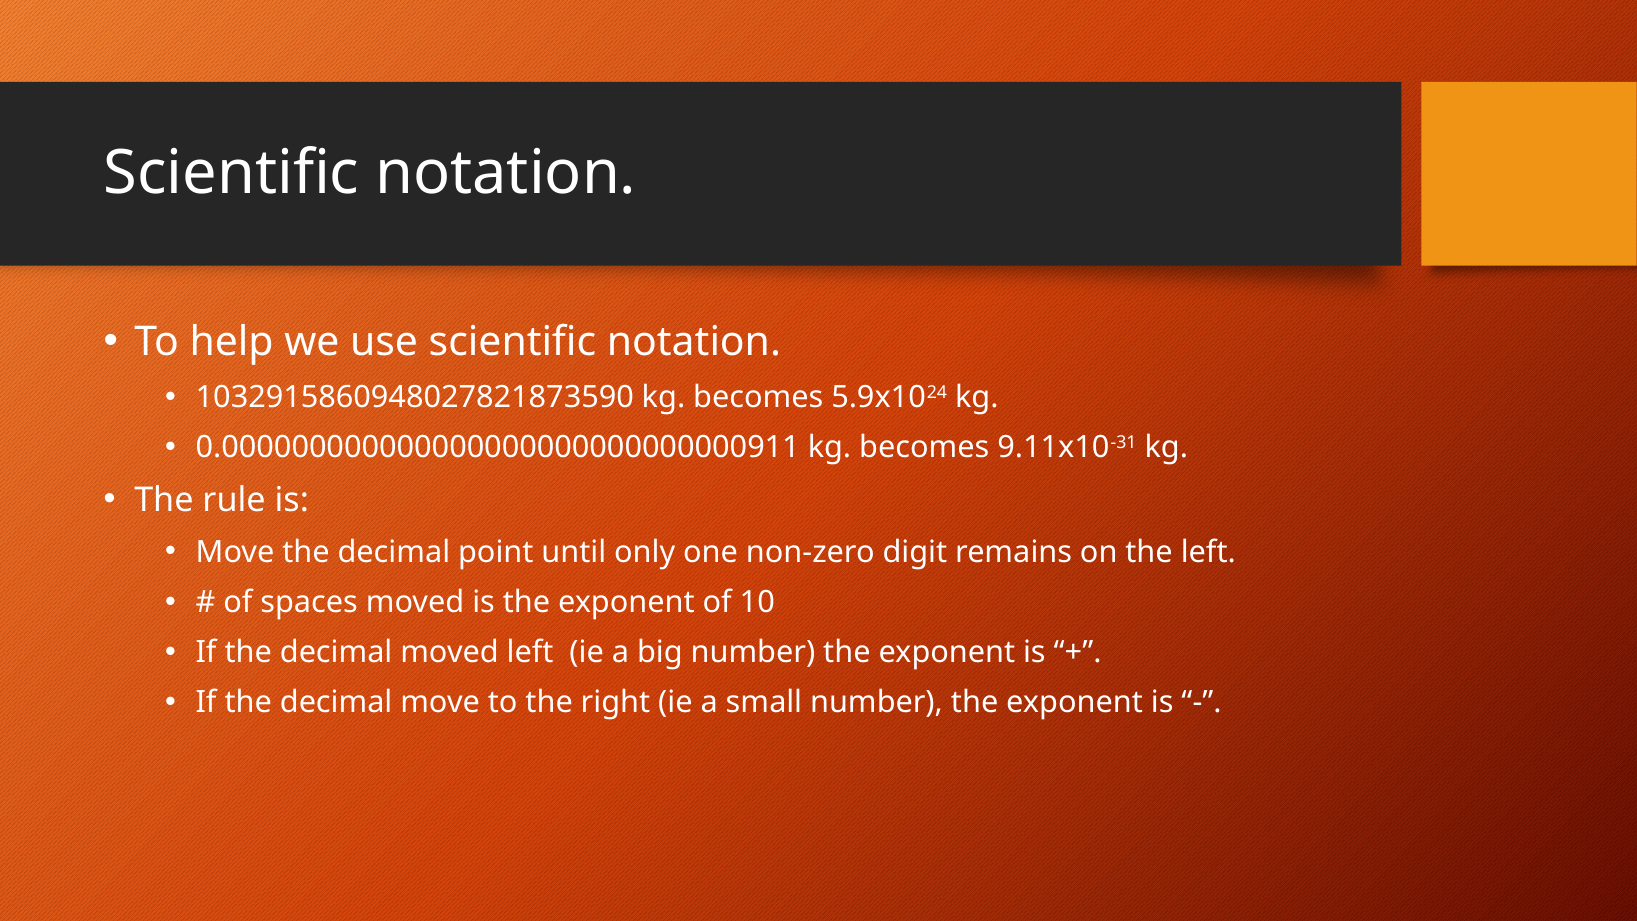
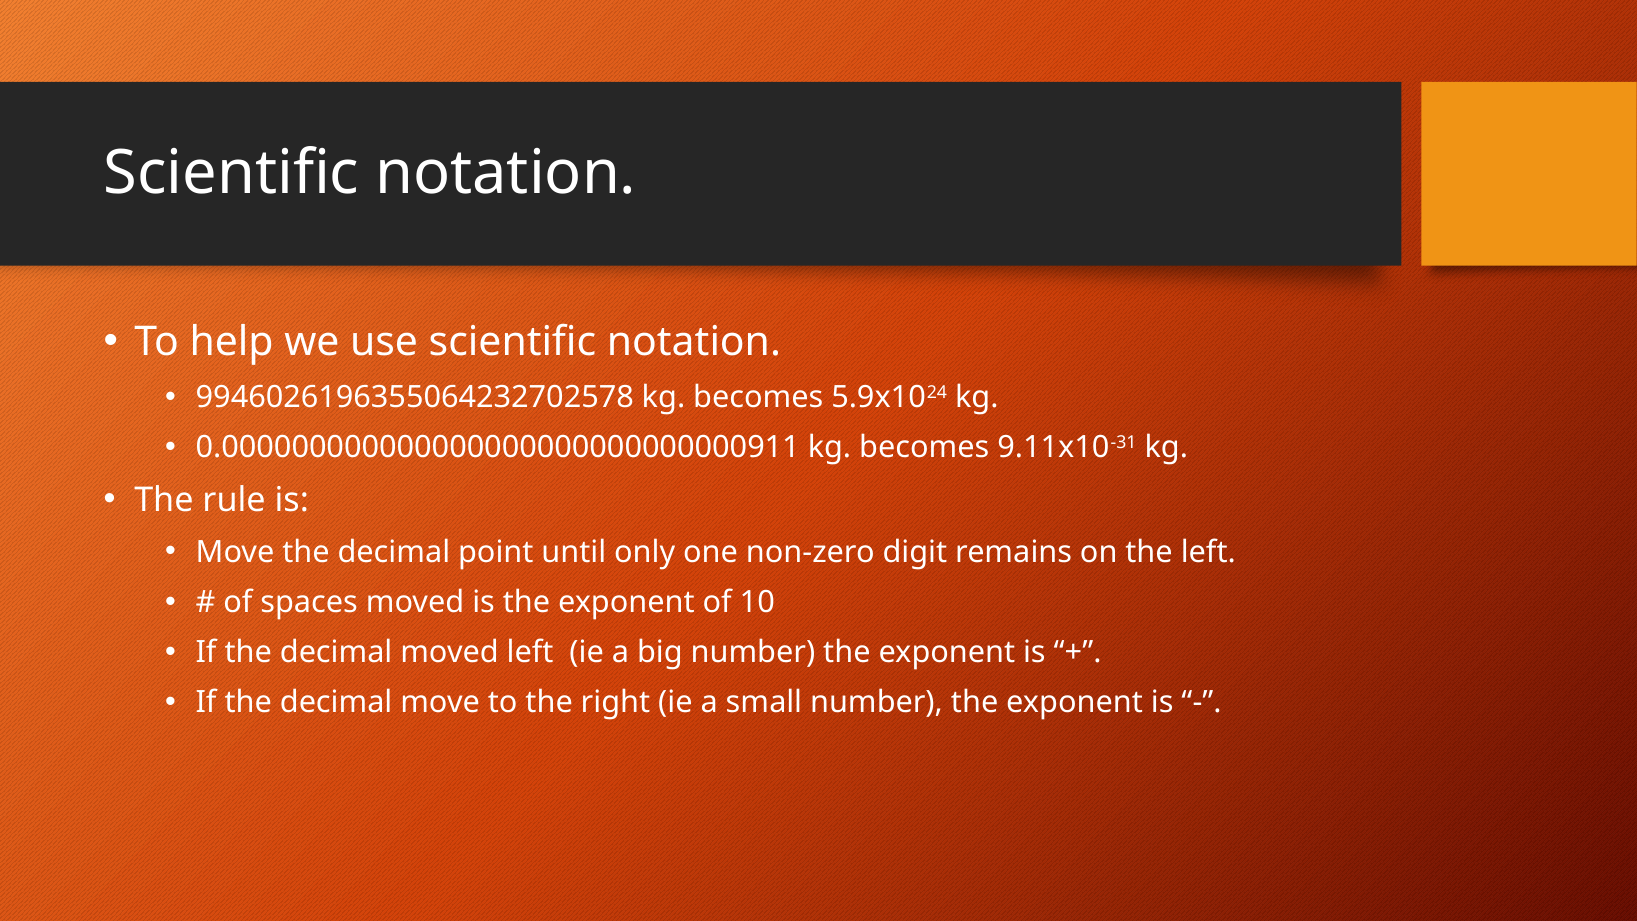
1032915860948027821873590: 1032915860948027821873590 -> 9946026196355064232702578 (415, 398)
